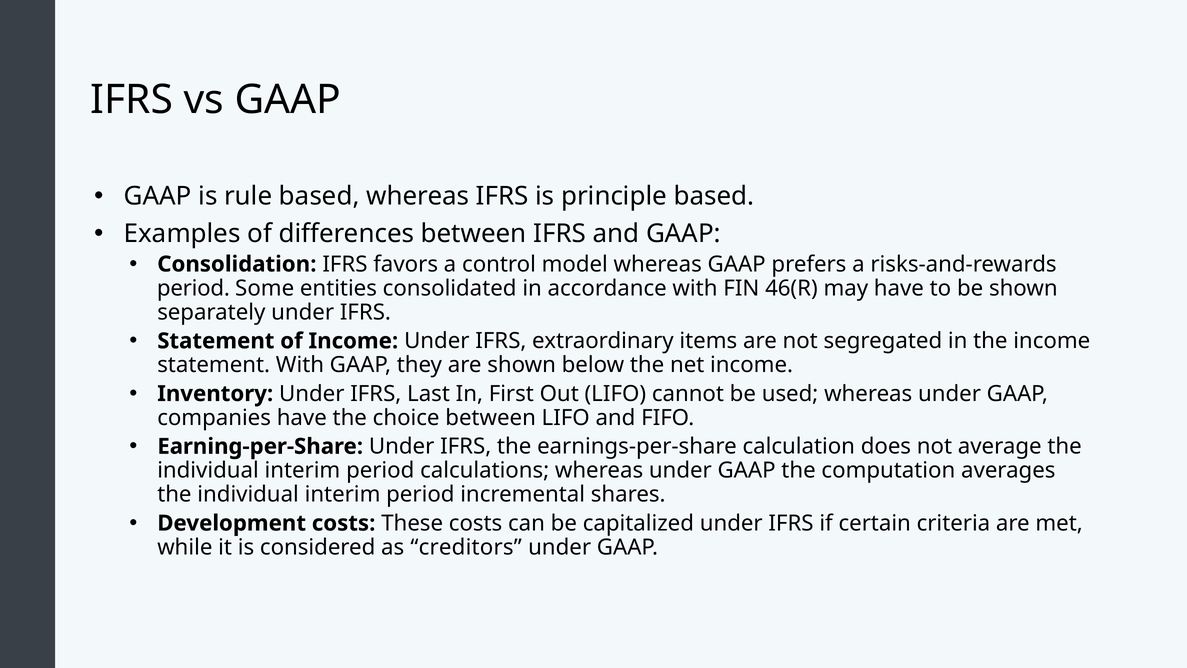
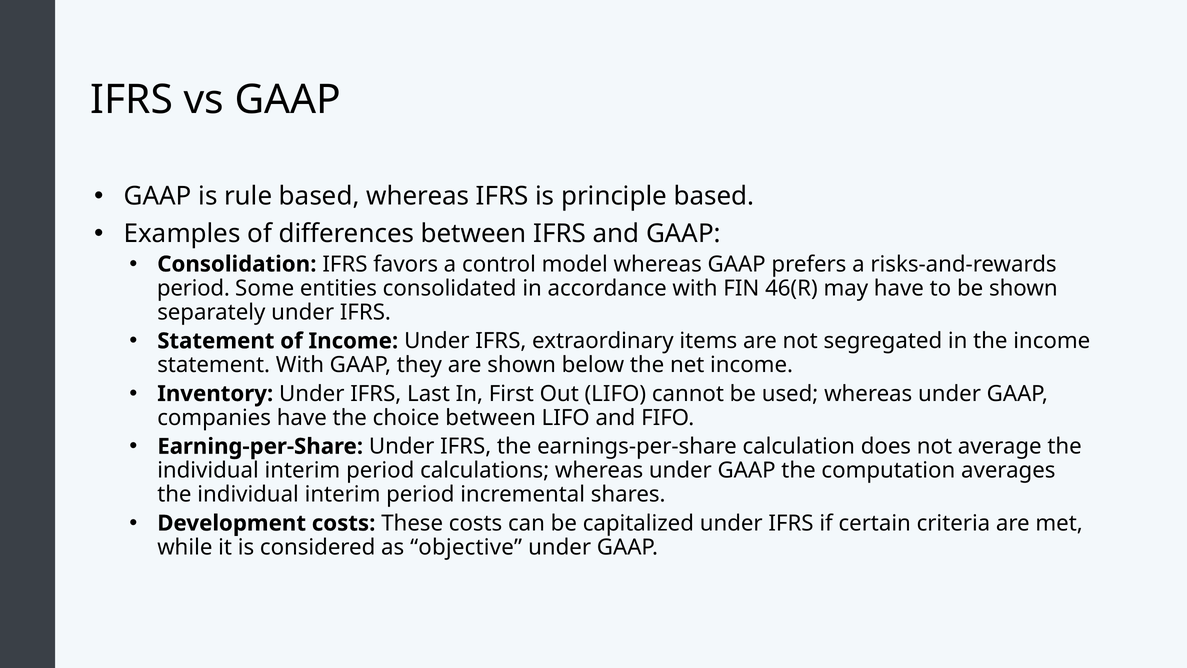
creditors: creditors -> objective (466, 547)
